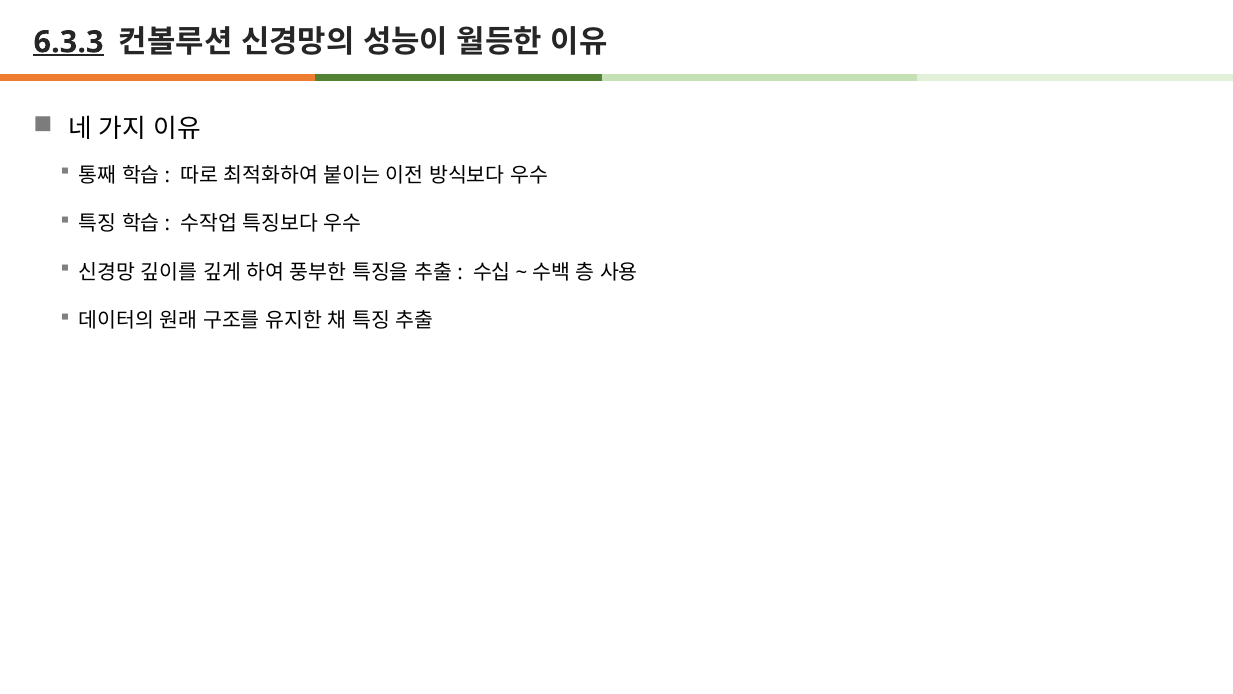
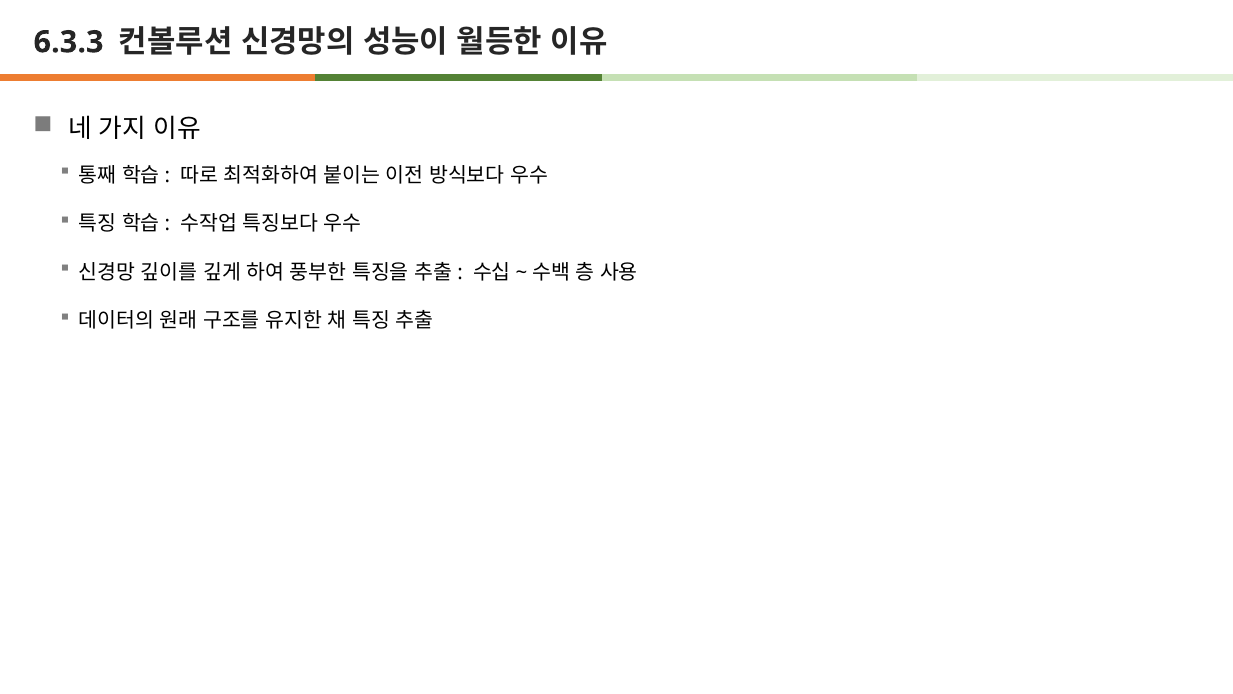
6.3.3 underline: present -> none (69, 42)
